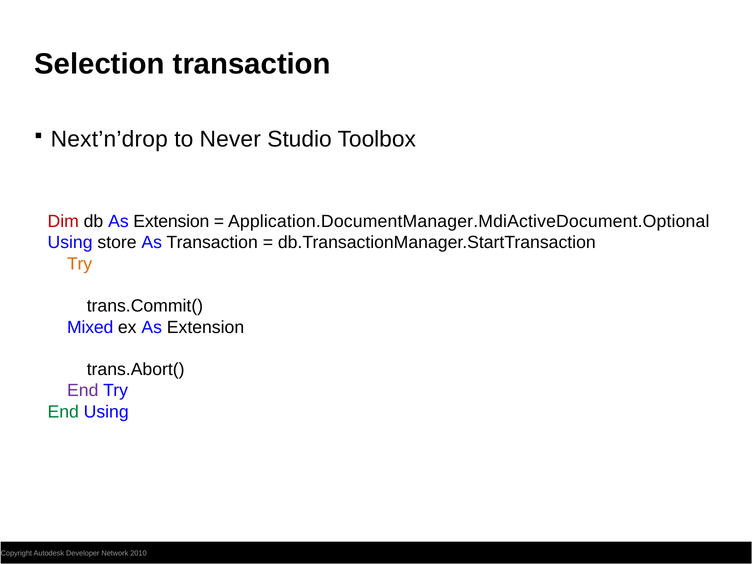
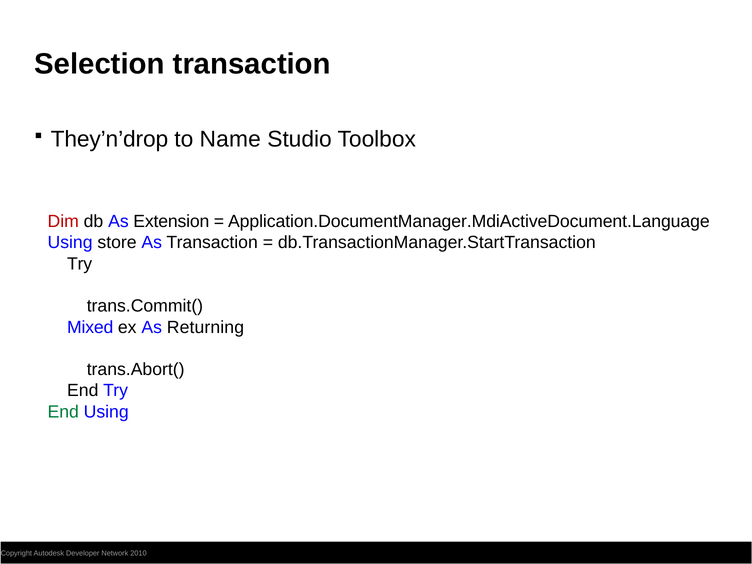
Next’n’drop: Next’n’drop -> They’n’drop (109, 139)
Never: Never -> Name (230, 139)
Application.DocumentManager.MdiActiveDocument.Optional: Application.DocumentManager.MdiActiveDocument.Optional -> Application.DocumentManager.MdiActiveDocument.Language (469, 221)
Try colour: orange -> black (80, 264)
ex As Extension: Extension -> Returning (205, 327)
End colour: purple -> black (83, 391)
